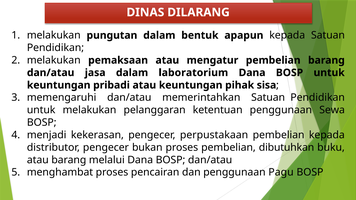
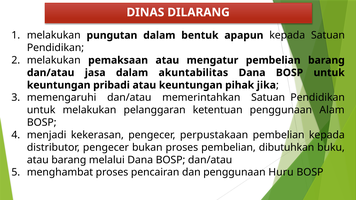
laboratorium: laboratorium -> akuntabilitas (193, 73)
sisa: sisa -> jika (266, 85)
Sewa: Sewa -> Alam (332, 110)
Pagu: Pagu -> Huru (281, 172)
